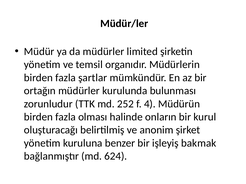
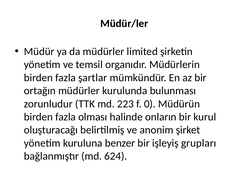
252: 252 -> 223 (125, 104)
4: 4 -> 0 (150, 104)
bakmak: bakmak -> grupları (199, 143)
